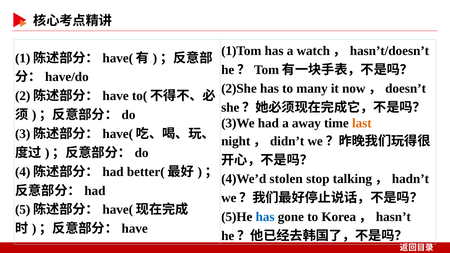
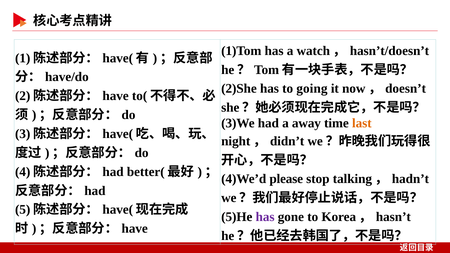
many: many -> going (312, 89)
stolen: stolen -> please (286, 179)
has colour: blue -> purple (265, 217)
